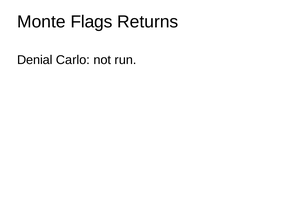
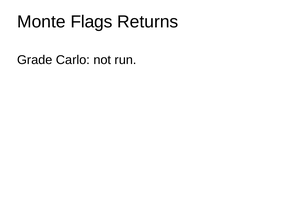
Denial: Denial -> Grade (35, 60)
